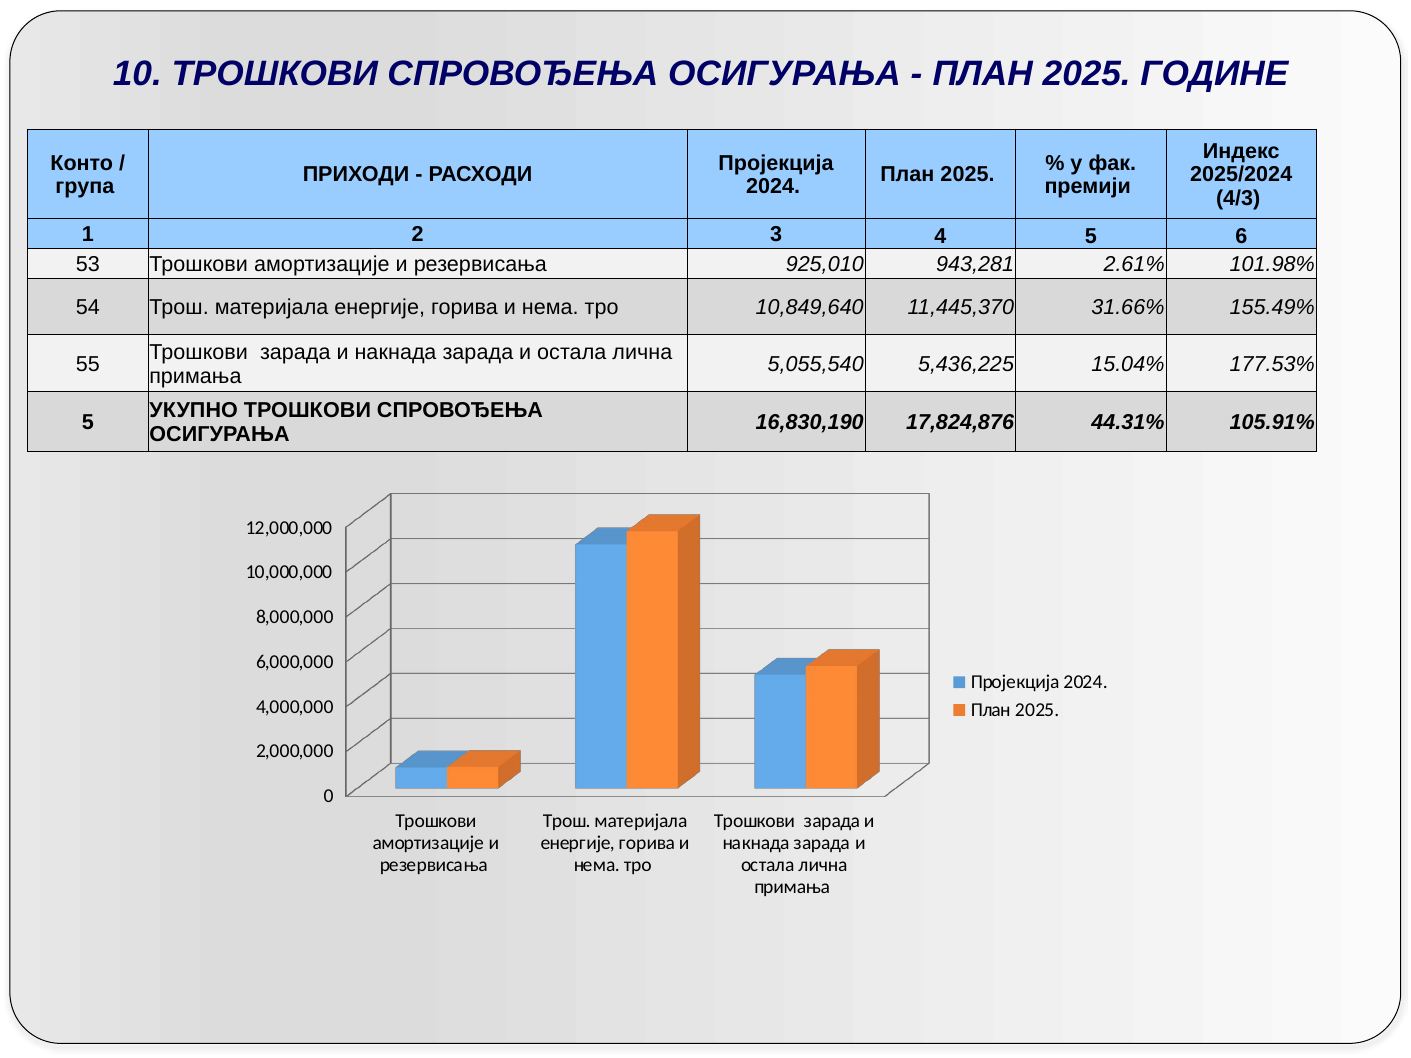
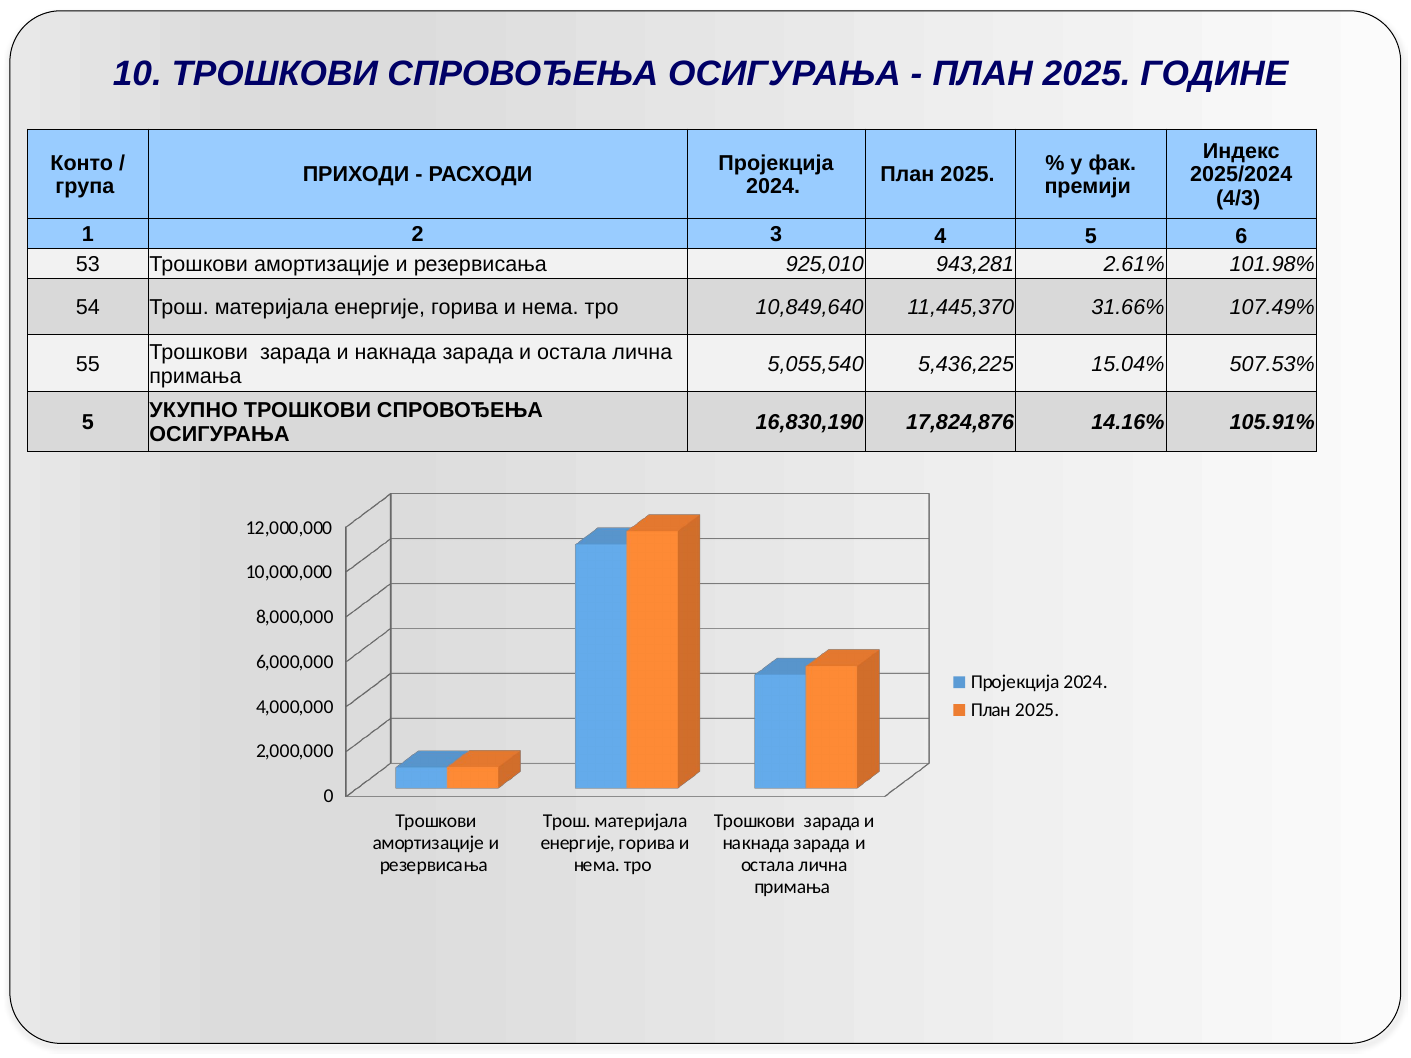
155.49%: 155.49% -> 107.49% (1272, 308)
177.53%: 177.53% -> 507.53% (1272, 364)
44.31%: 44.31% -> 14.16% (1128, 423)
